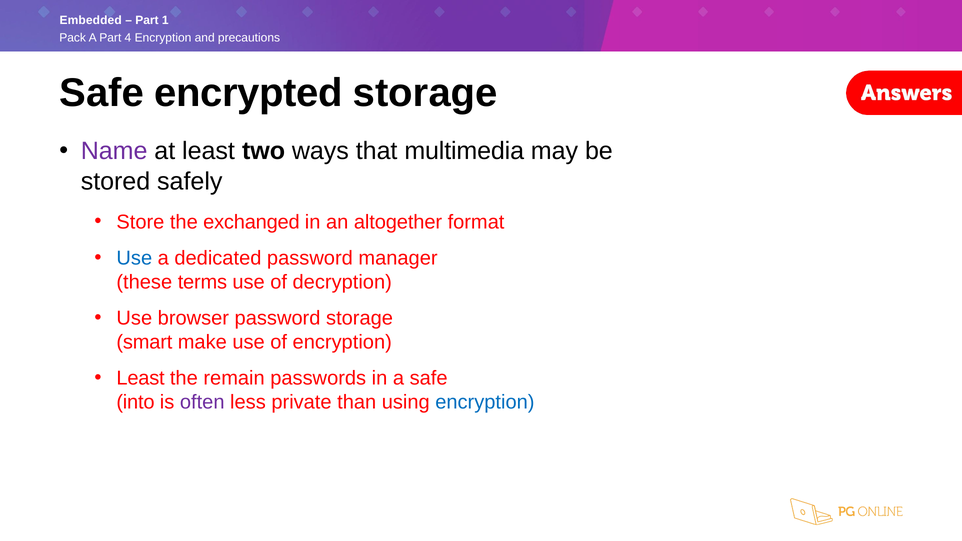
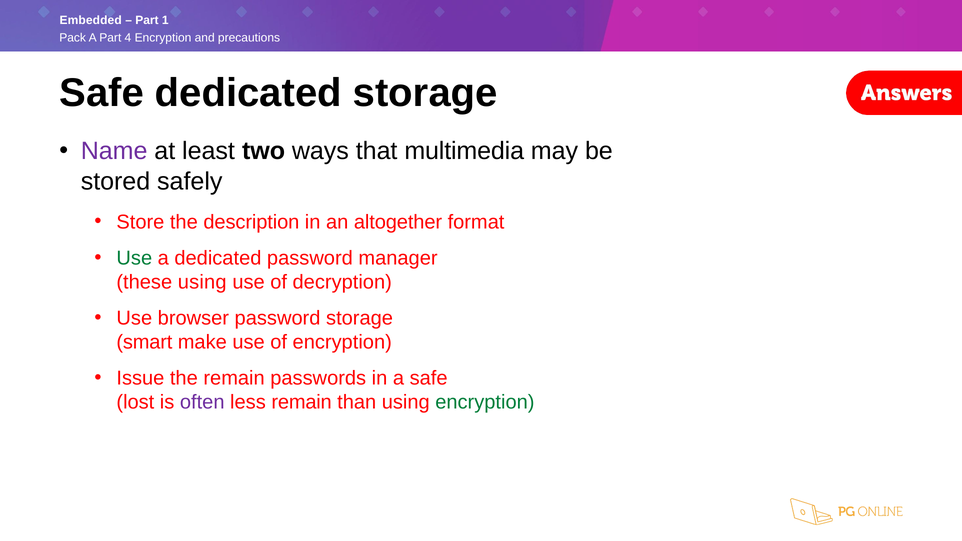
Safe encrypted: encrypted -> dedicated (248, 93)
exchanged: exchanged -> description (251, 222)
Use colour: blue -> green (134, 258)
these terms: terms -> using (202, 282)
Least: Least -> Issue (140, 378)
into: into -> lost (135, 402)
less private: private -> remain (302, 402)
encryption colour: blue -> green (485, 402)
